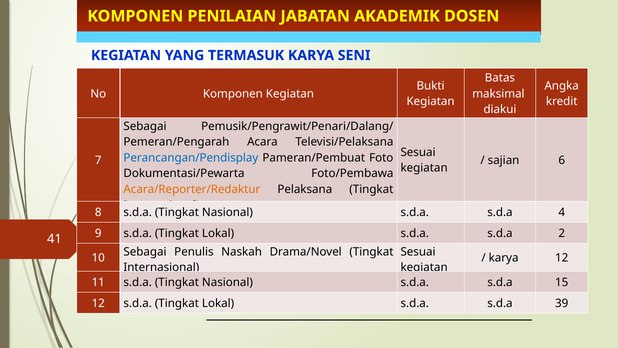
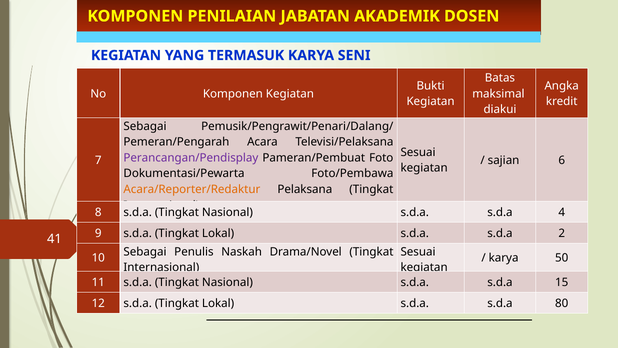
Perancangan/Pendisplay colour: blue -> purple (191, 158)
karya 12: 12 -> 50 (562, 258)
39: 39 -> 80 (562, 303)
